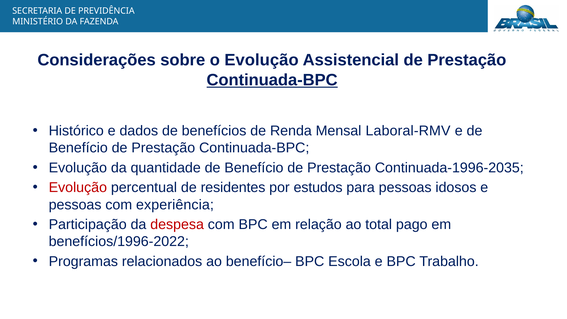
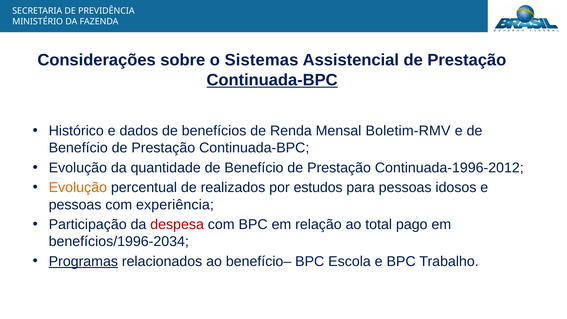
o Evolução: Evolução -> Sistemas (261, 60)
Laboral-RMV: Laboral-RMV -> Boletim-RMV (408, 131)
Continuada-1996-2035: Continuada-1996-2035 -> Continuada-1996-2012 (449, 168)
Evolução colour: red -> orange (78, 188)
residentes: residentes -> realizados (233, 188)
benefícios/1996-2022: benefícios/1996-2022 -> benefícios/1996-2034 (119, 241)
Programas underline: none -> present (83, 261)
